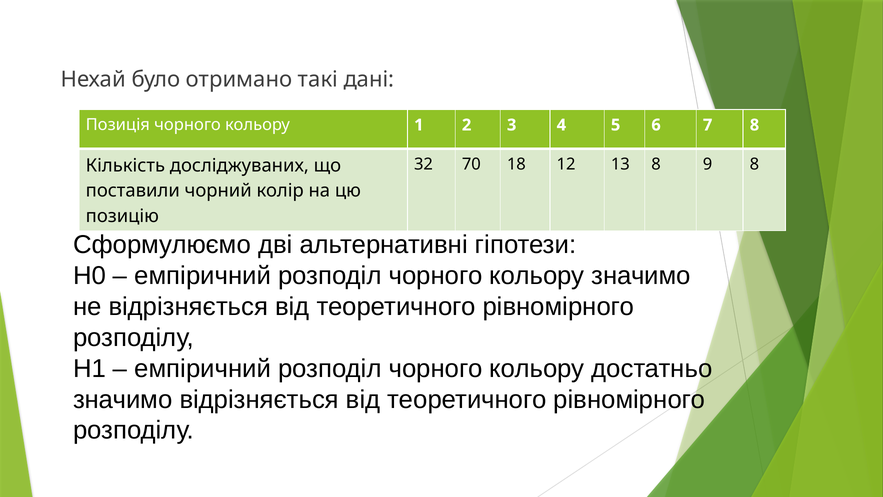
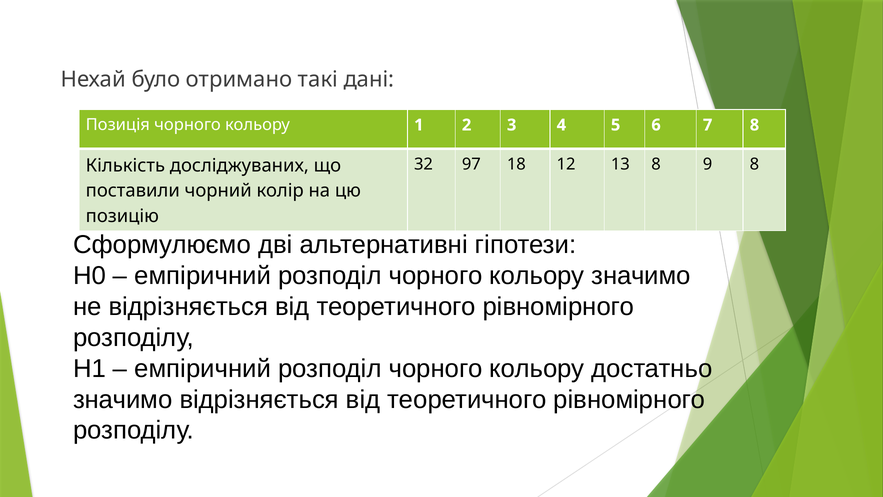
70: 70 -> 97 (471, 164)
